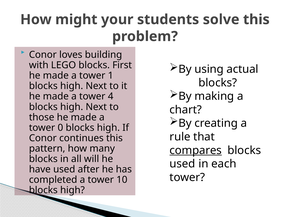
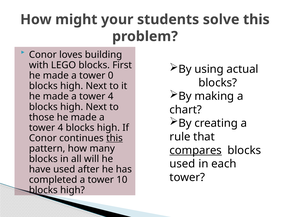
1: 1 -> 0 (111, 76)
0: 0 -> 4 (60, 128)
this underline: none -> present (114, 138)
